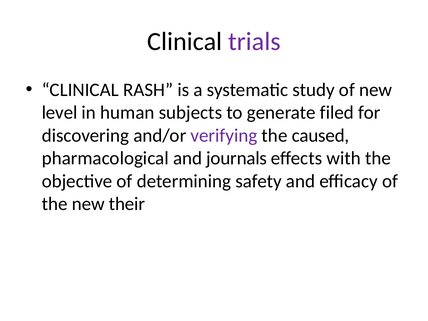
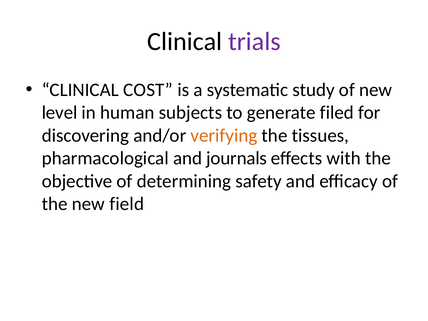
RASH: RASH -> COST (148, 90)
verifying colour: purple -> orange (224, 135)
caused: caused -> tissues (320, 135)
their: their -> field (127, 204)
